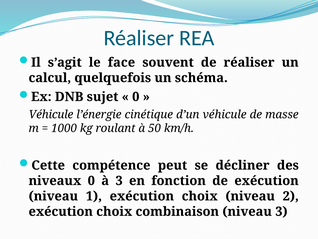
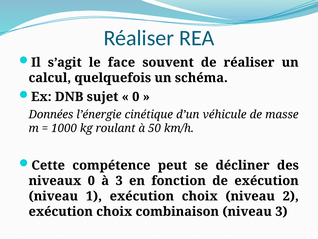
Véhicule: Véhicule -> Données (51, 114)
